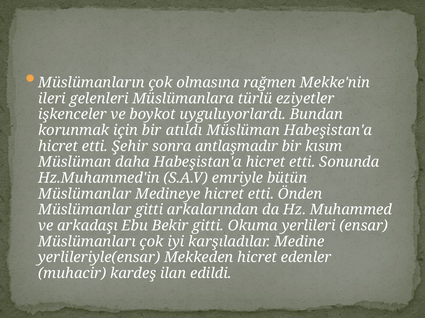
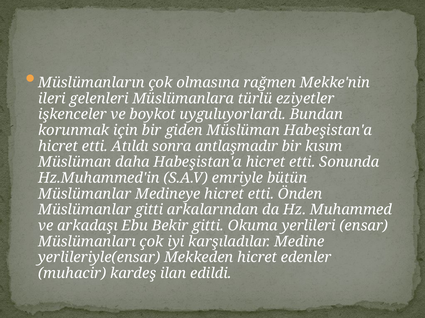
atıldı: atıldı -> giden (184, 131)
Şehir: Şehir -> Atıldı (130, 147)
